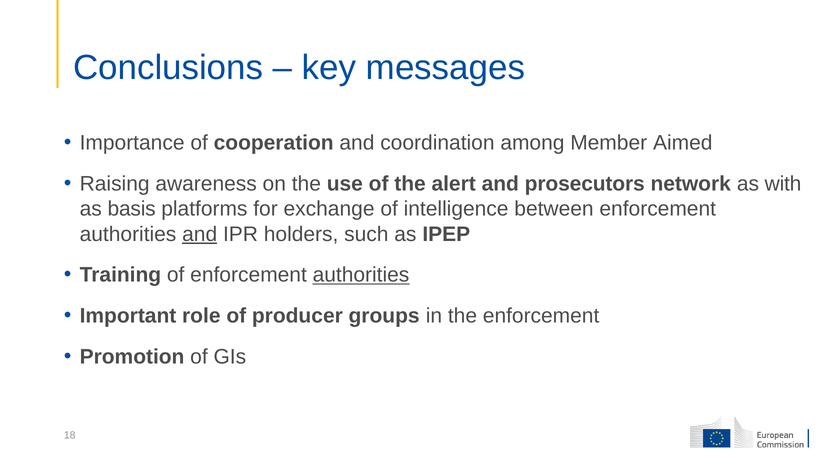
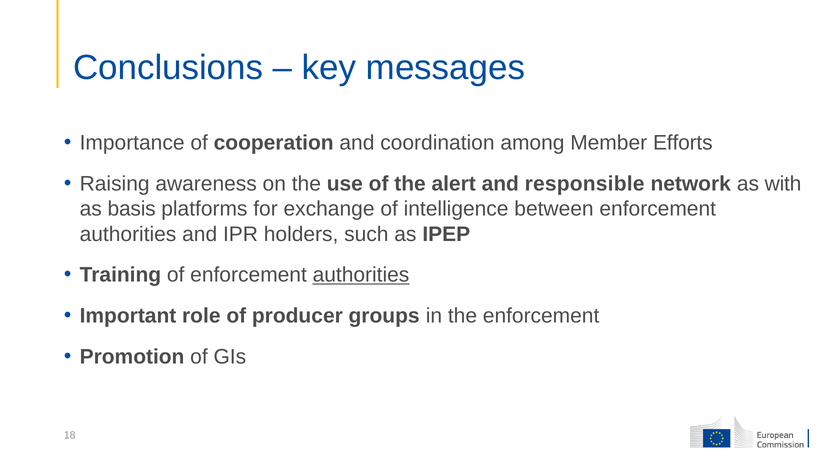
Aimed: Aimed -> Efforts (683, 143)
prosecutors: prosecutors -> responsible (585, 184)
and underline: present -> none (200, 234)
